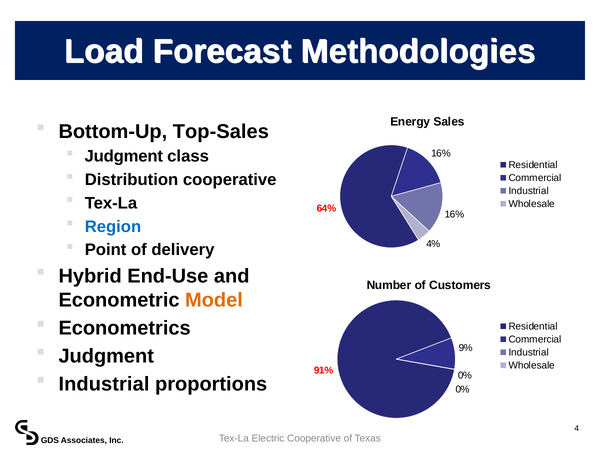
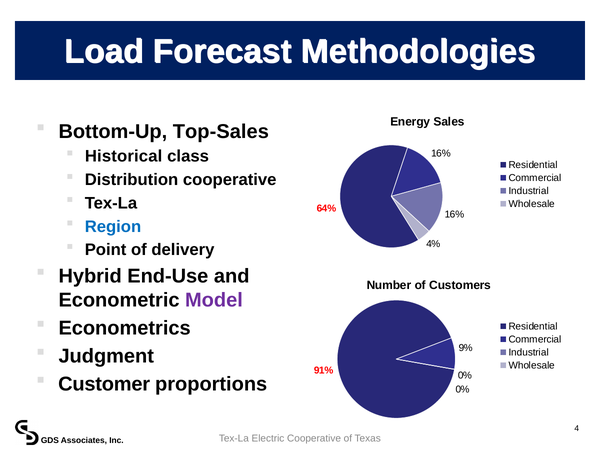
Judgment: Judgment -> Historical (124, 156)
Model colour: orange -> purple (214, 300)
Industrial: Industrial -> Customer (104, 384)
